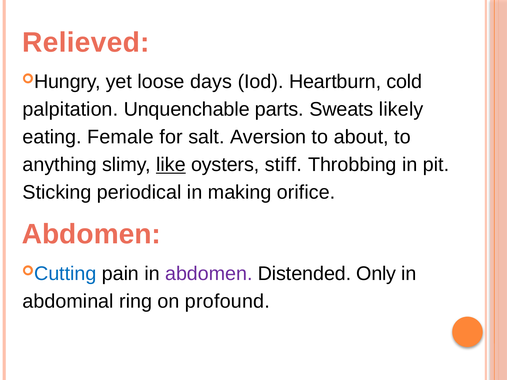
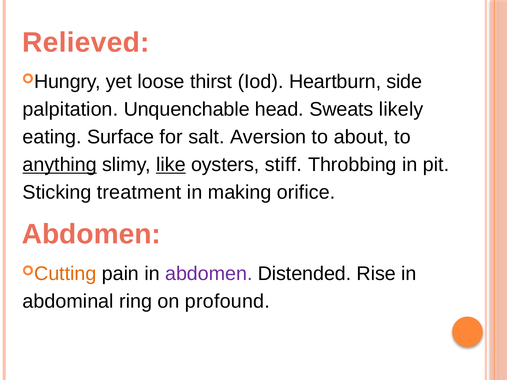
days: days -> thirst (211, 82)
cold: cold -> side (404, 82)
parts: parts -> head (279, 109)
Female: Female -> Surface (121, 137)
anything underline: none -> present (60, 165)
periodical: periodical -> treatment (139, 192)
Cutting colour: blue -> orange (65, 274)
Only: Only -> Rise (376, 274)
